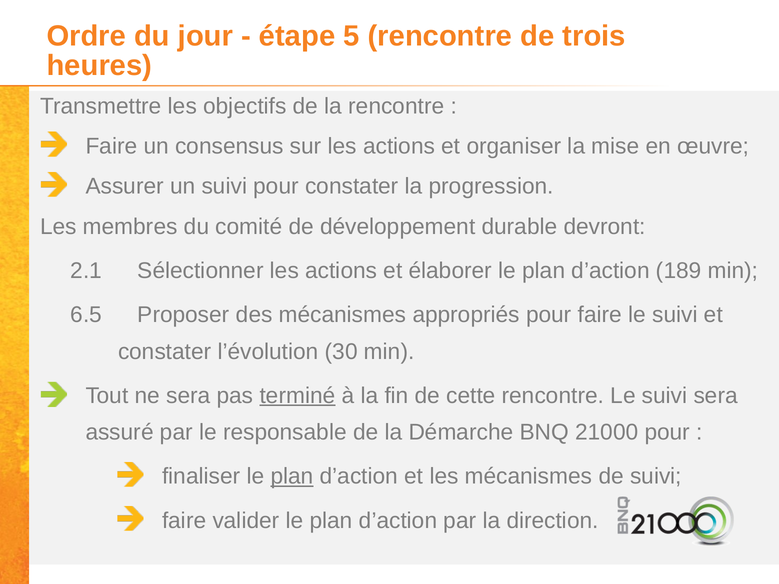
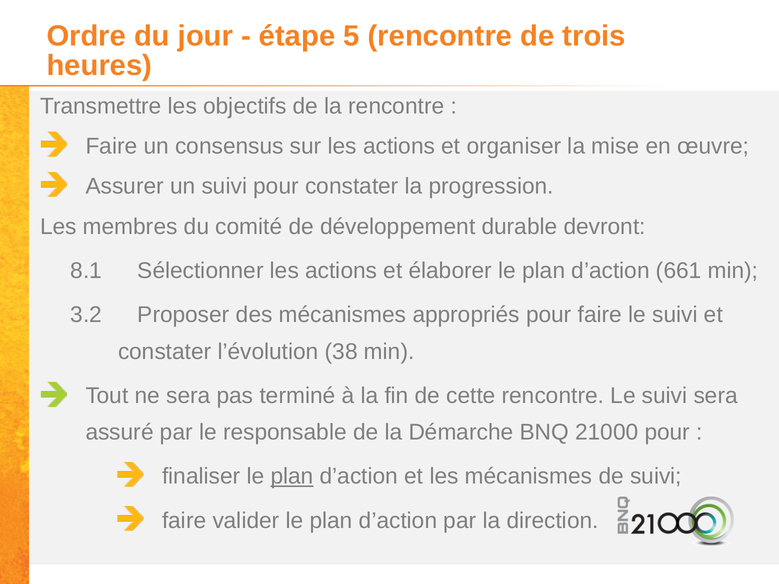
2.1: 2.1 -> 8.1 (86, 271)
189: 189 -> 661 (679, 271)
6.5: 6.5 -> 3.2 (86, 315)
30: 30 -> 38 (341, 352)
terminé underline: present -> none (297, 396)
